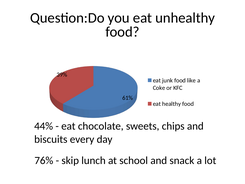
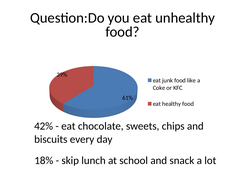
44%: 44% -> 42% (44, 126)
76%: 76% -> 18% (44, 160)
